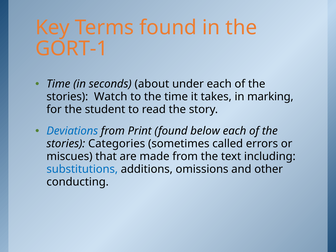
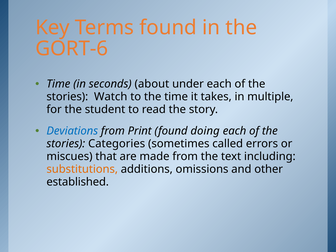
GORT-1: GORT-1 -> GORT-6 (72, 49)
marking: marking -> multiple (270, 97)
below: below -> doing (205, 131)
substitutions colour: blue -> orange (82, 169)
conducting: conducting -> established (78, 182)
